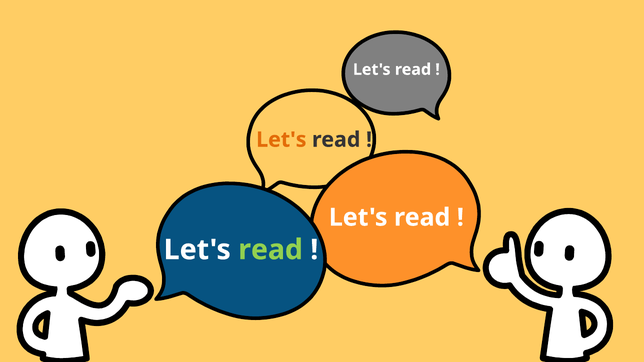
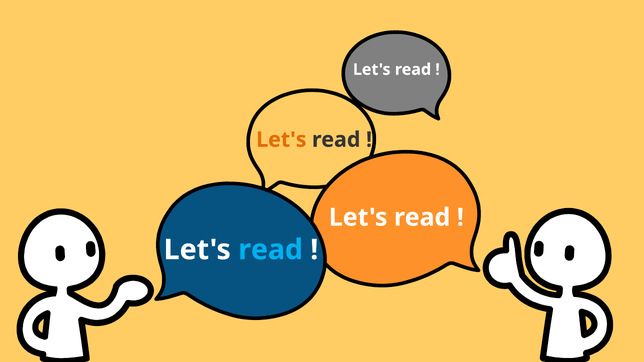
read colour: light green -> light blue (271, 250)
